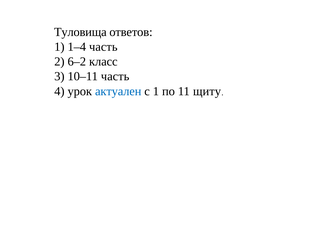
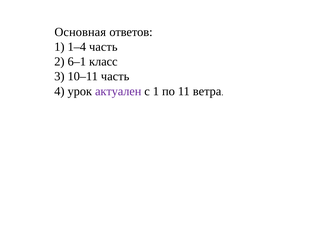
Туловища: Туловища -> Основная (80, 32)
6–2: 6–2 -> 6–1 (77, 62)
актуален colour: blue -> purple (118, 91)
щиту: щиту -> ветра (207, 91)
